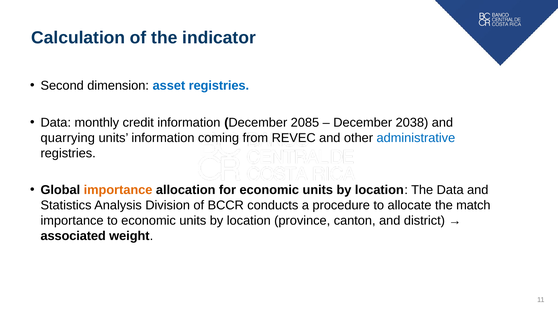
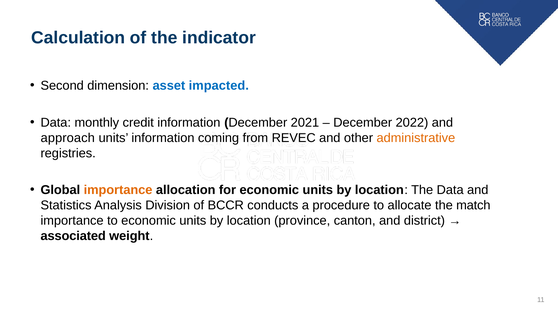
asset registries: registries -> impacted (219, 86)
2085: 2085 -> 2021 (305, 122)
2038: 2038 -> 2022 (412, 122)
quarrying: quarrying -> approach (68, 138)
administrative colour: blue -> orange (416, 138)
